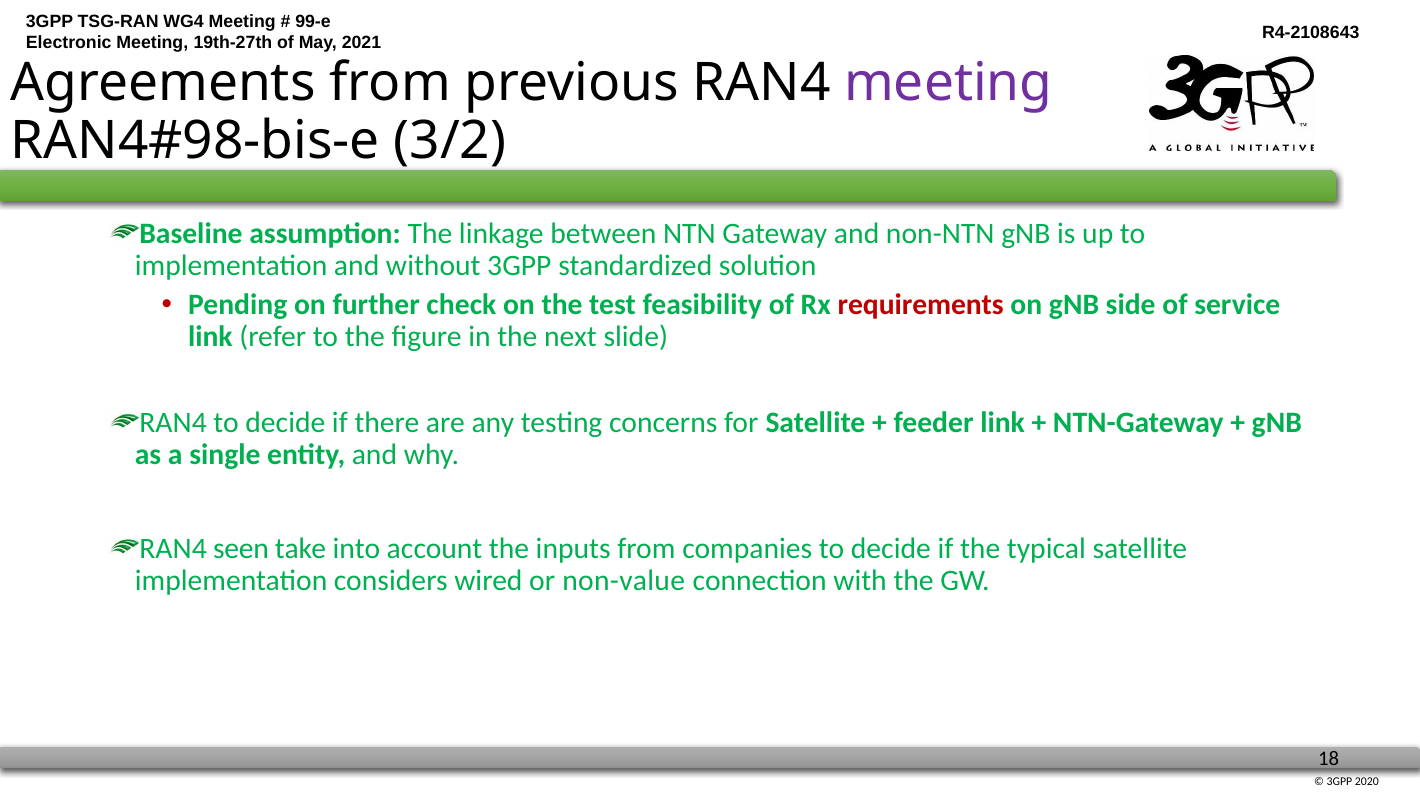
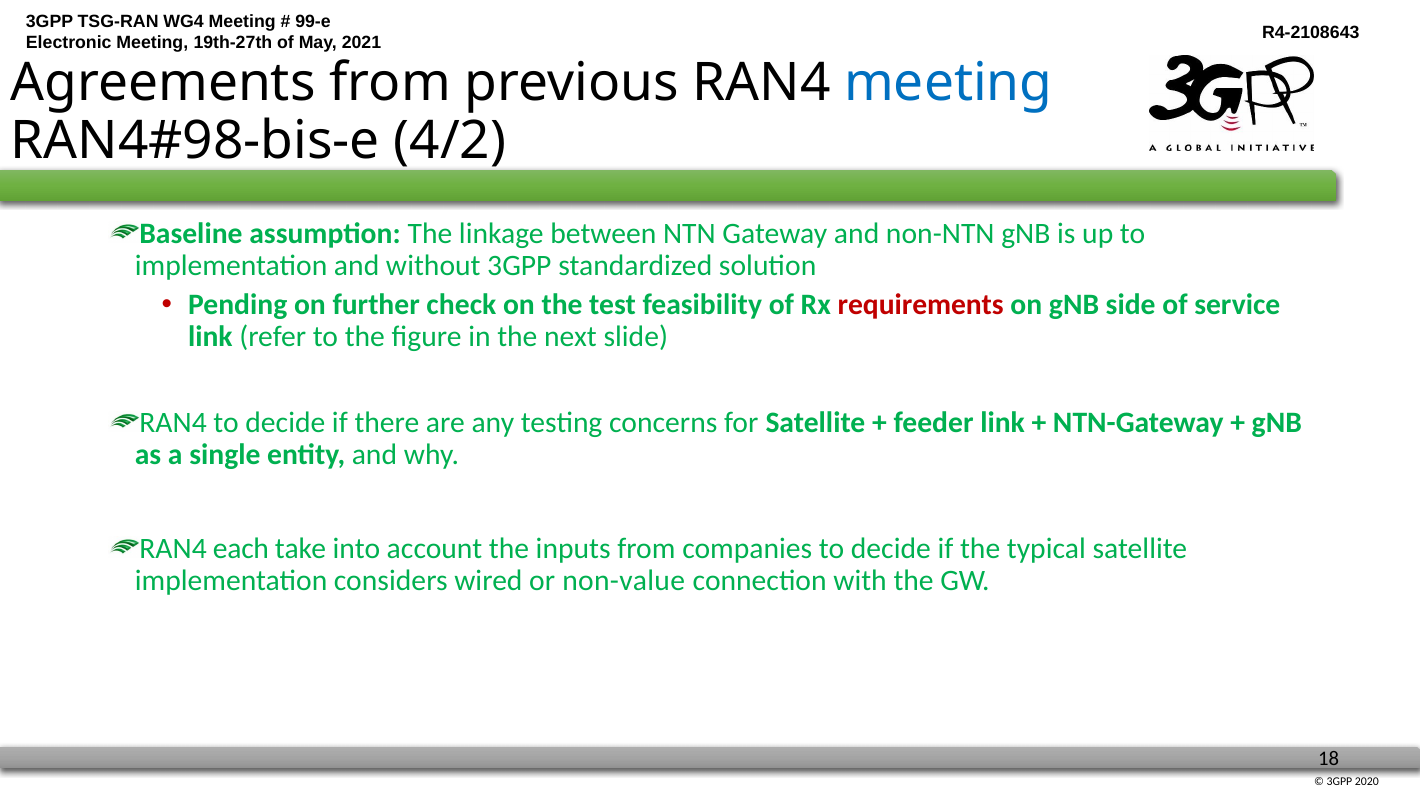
meeting colour: purple -> blue (948, 83)
3/2: 3/2 -> 4/2 (450, 140)
seen: seen -> each (241, 549)
